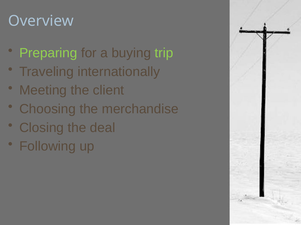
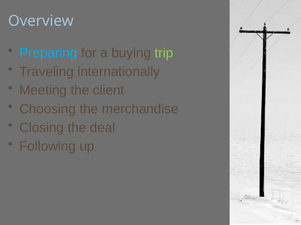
Preparing colour: light green -> light blue (48, 53)
